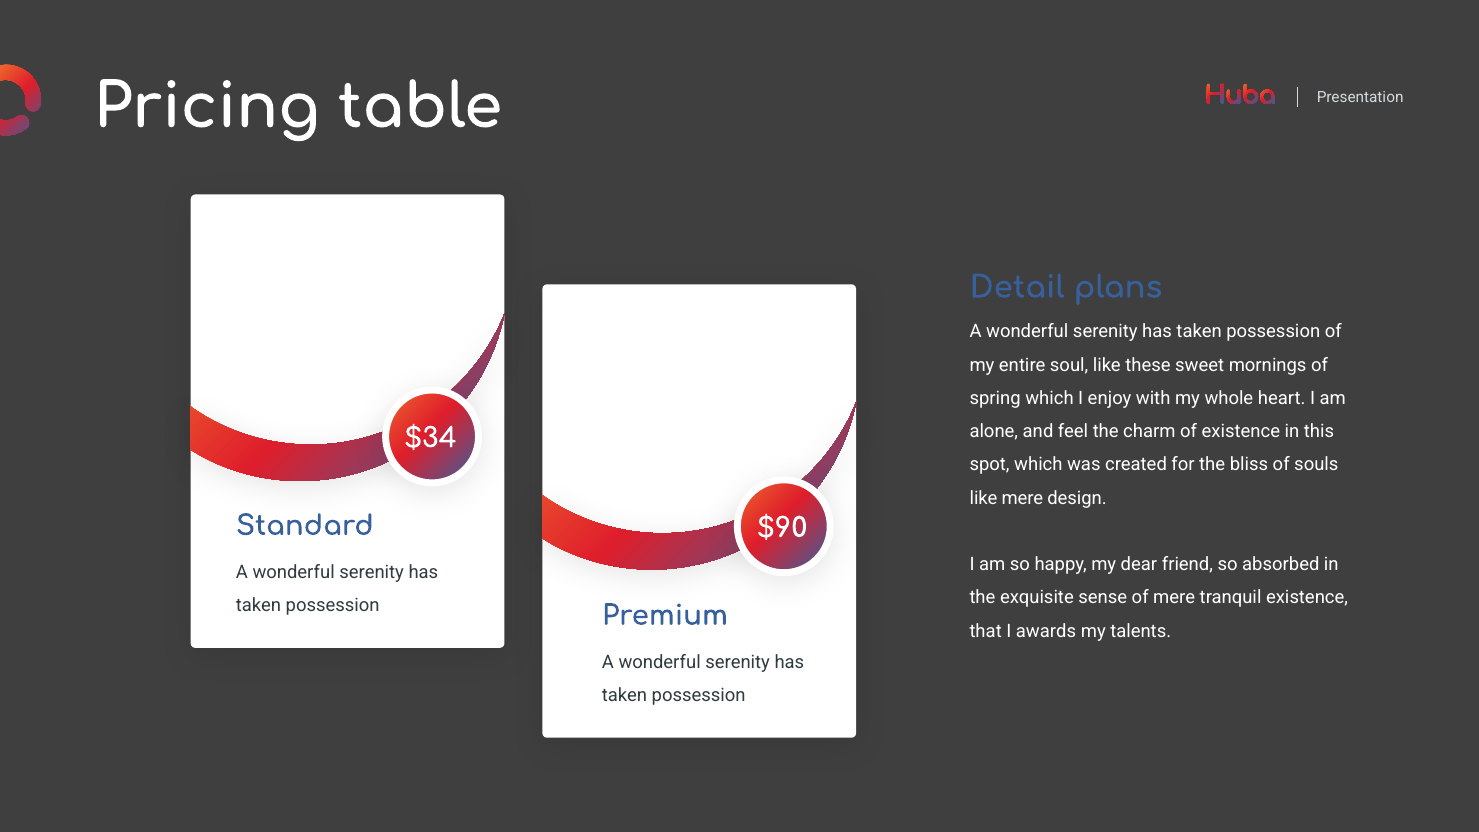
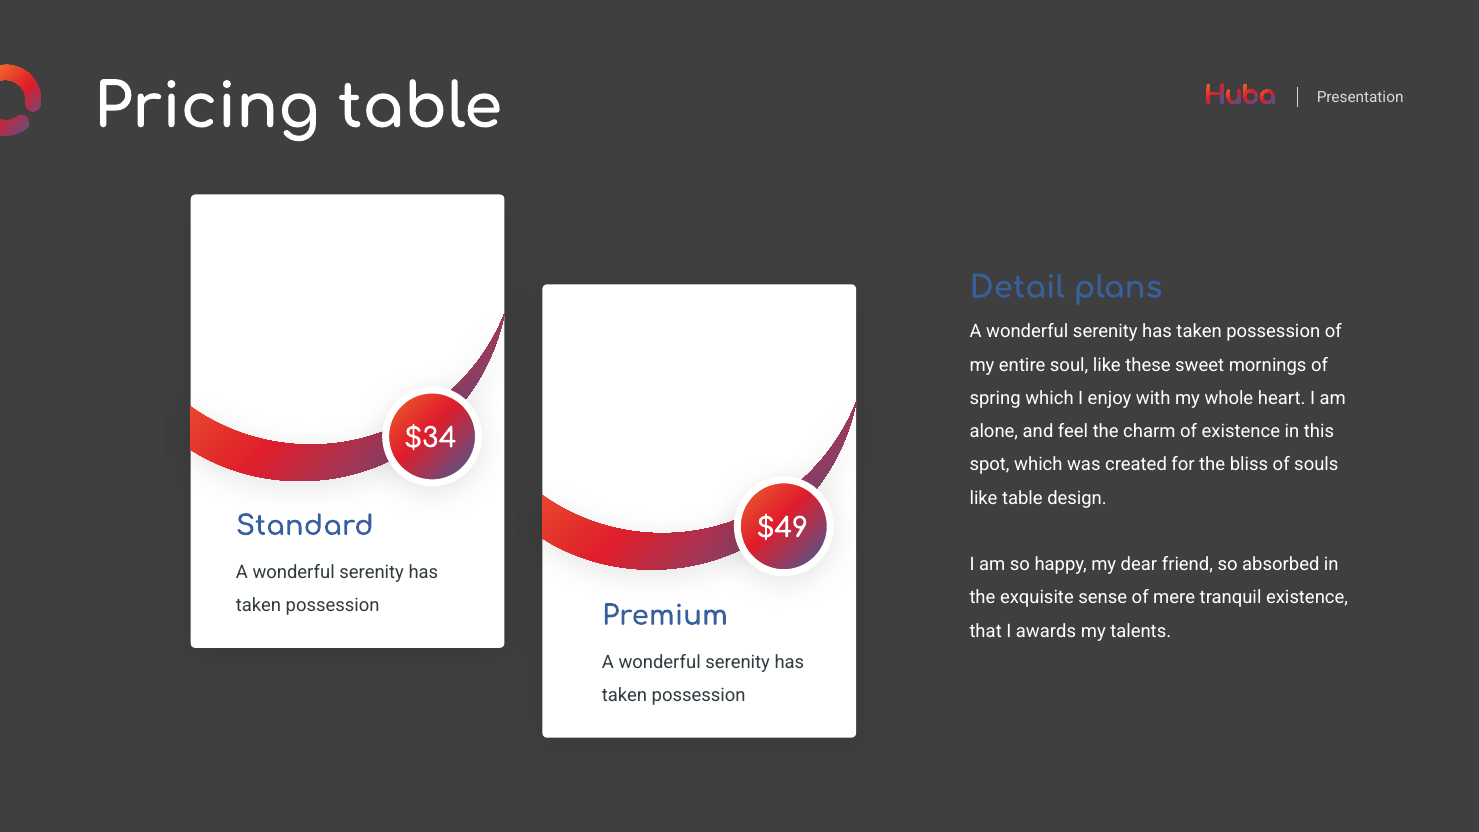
like mere: mere -> table (1022, 498)
$90: $90 -> $49 (782, 528)
